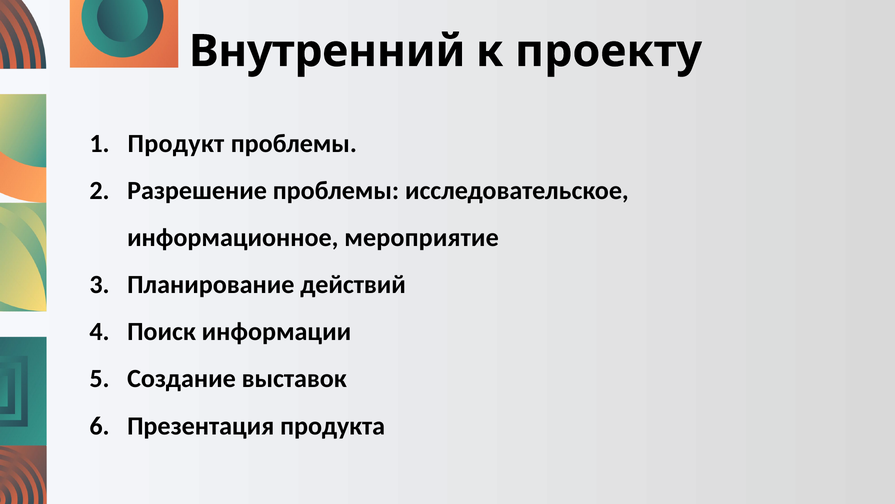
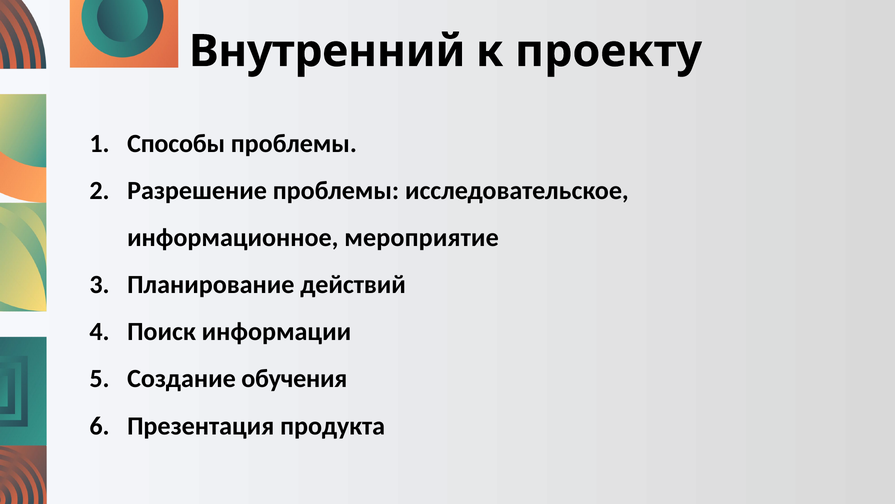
Продукт: Продукт -> Способы (176, 143)
выставок: выставок -> обучения (294, 378)
